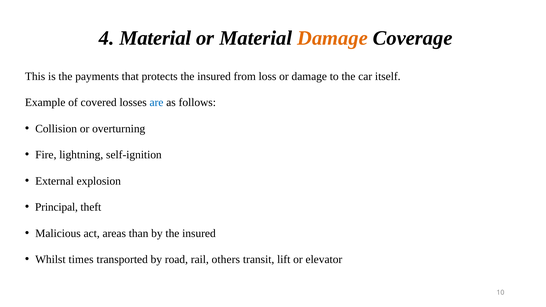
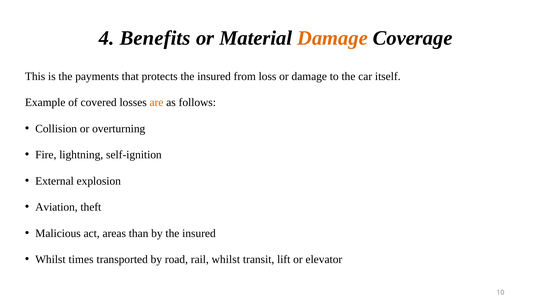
4 Material: Material -> Benefits (155, 38)
are colour: blue -> orange (157, 103)
Principal: Principal -> Aviation (56, 207)
rail others: others -> whilst (226, 260)
